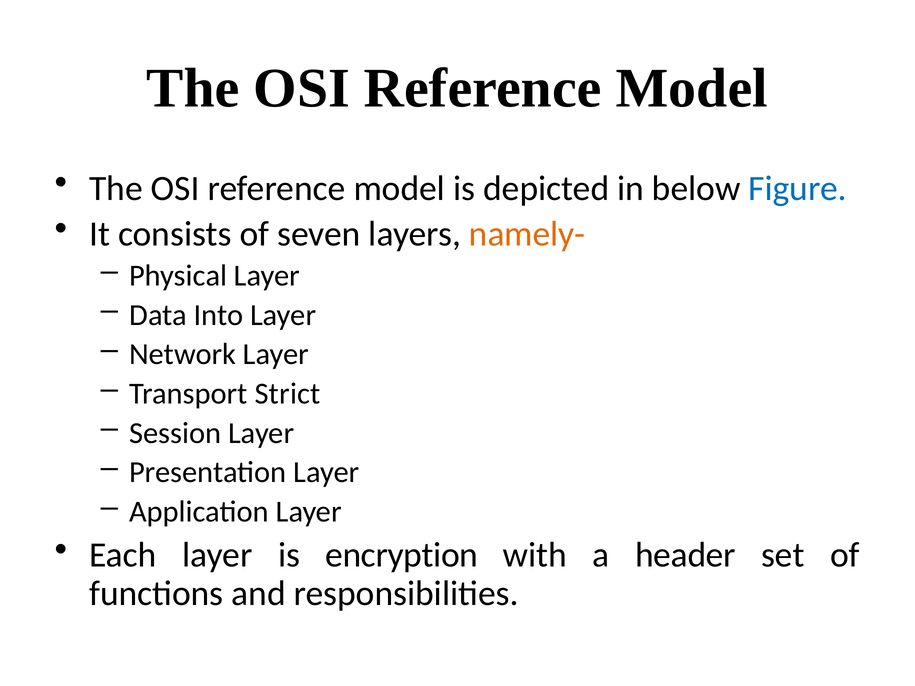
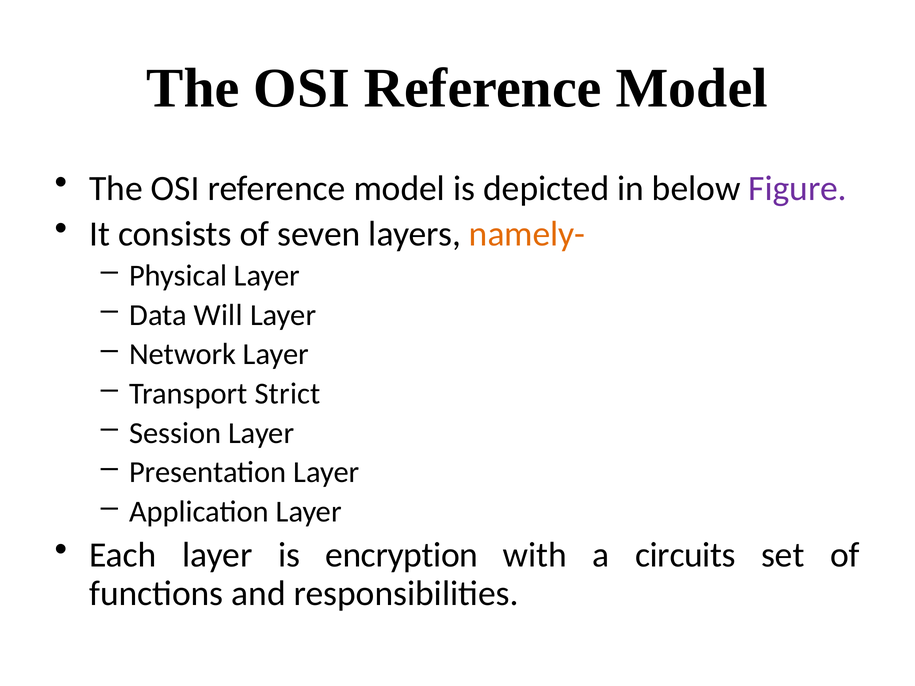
Figure colour: blue -> purple (798, 189)
Into: Into -> Will (218, 315)
header: header -> circuits (685, 555)
